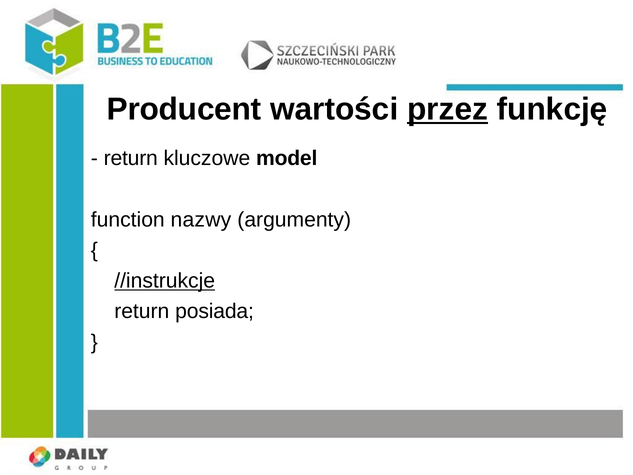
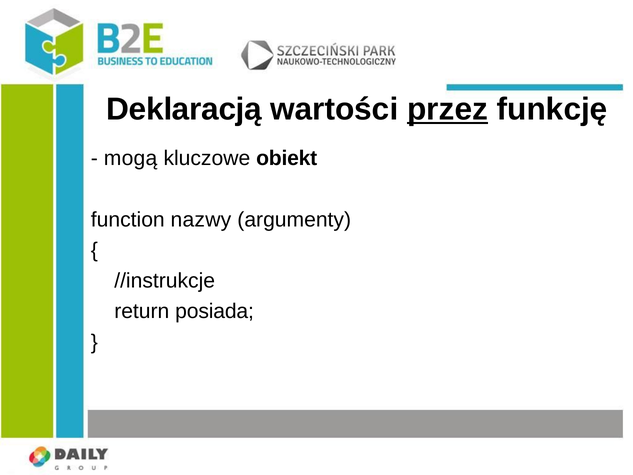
Producent: Producent -> Deklaracją (184, 109)
return: return -> mogą (131, 158)
model: model -> obiekt (287, 158)
//instrukcje underline: present -> none (165, 281)
